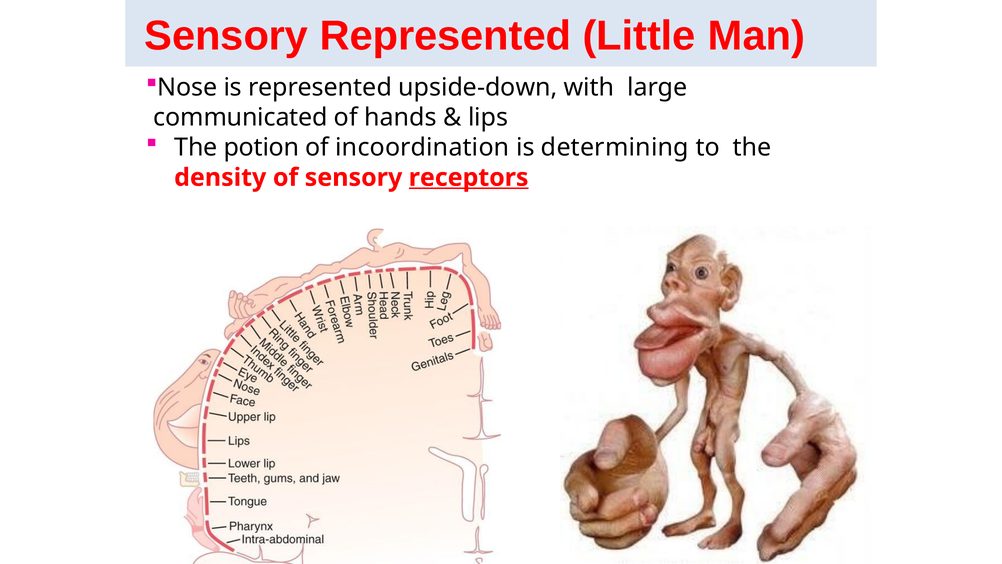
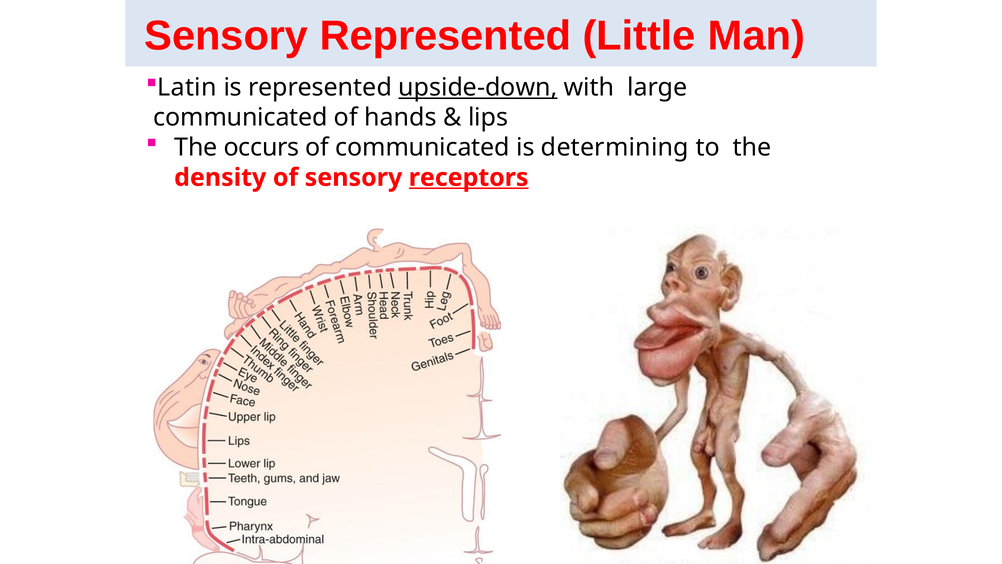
Nose: Nose -> Latin (187, 87)
upside-down underline: none -> present (478, 87)
potion: potion -> occurs (261, 147)
of incoordination: incoordination -> communicated (423, 147)
